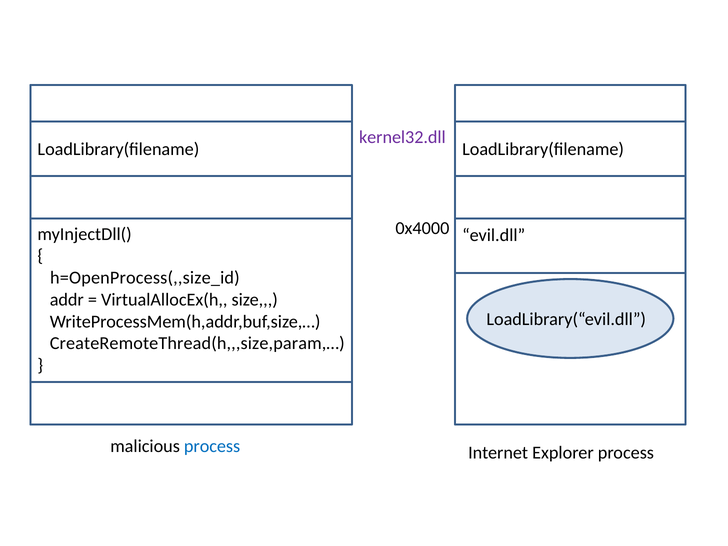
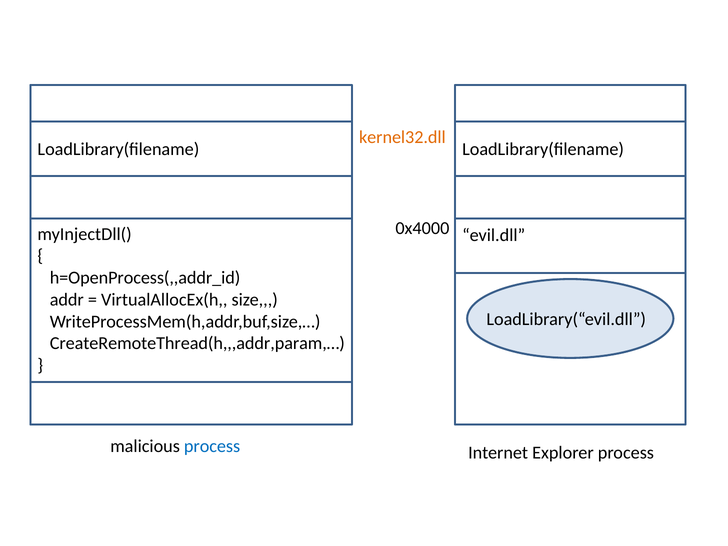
kernel32.dll colour: purple -> orange (402, 137)
h=OpenProcess(,,size_id: h=OpenProcess(,,size_id -> h=OpenProcess(,,addr_id (145, 278)
CreateRemoteThread(h,,,size,param,…: CreateRemoteThread(h,,,size,param,… -> CreateRemoteThread(h,,,addr,param,… (197, 343)
